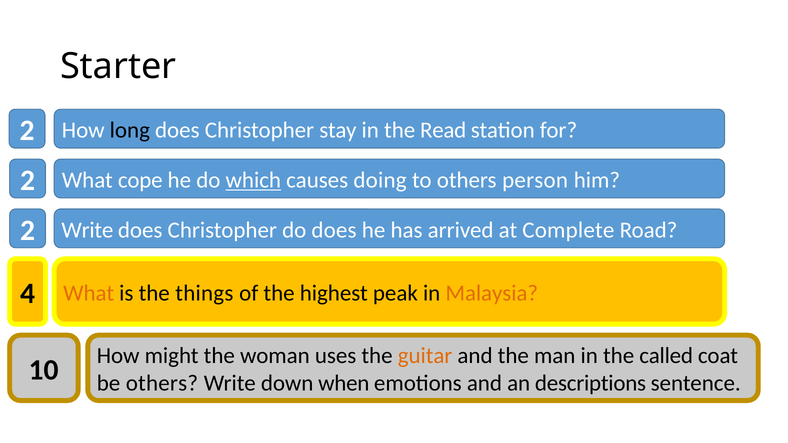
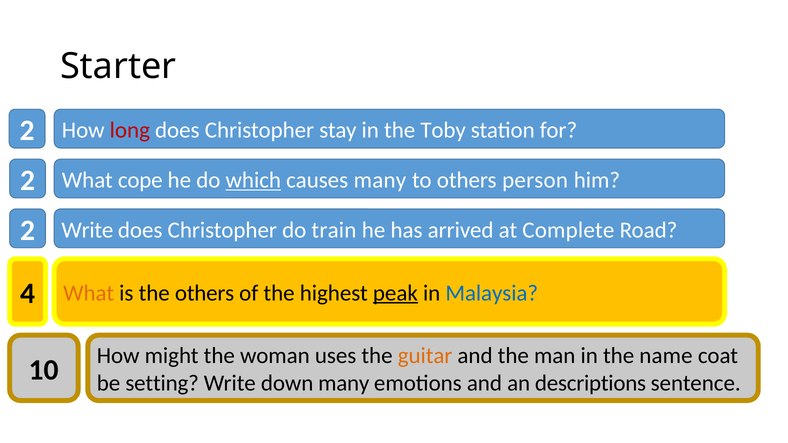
long colour: black -> red (130, 130)
Read: Read -> Toby (443, 130)
causes doing: doing -> many (380, 180)
do does: does -> train (334, 230)
the things: things -> others (205, 293)
peak underline: none -> present (395, 293)
Malaysia colour: orange -> blue (492, 293)
called: called -> name (666, 356)
be others: others -> setting (162, 383)
down when: when -> many (344, 383)
